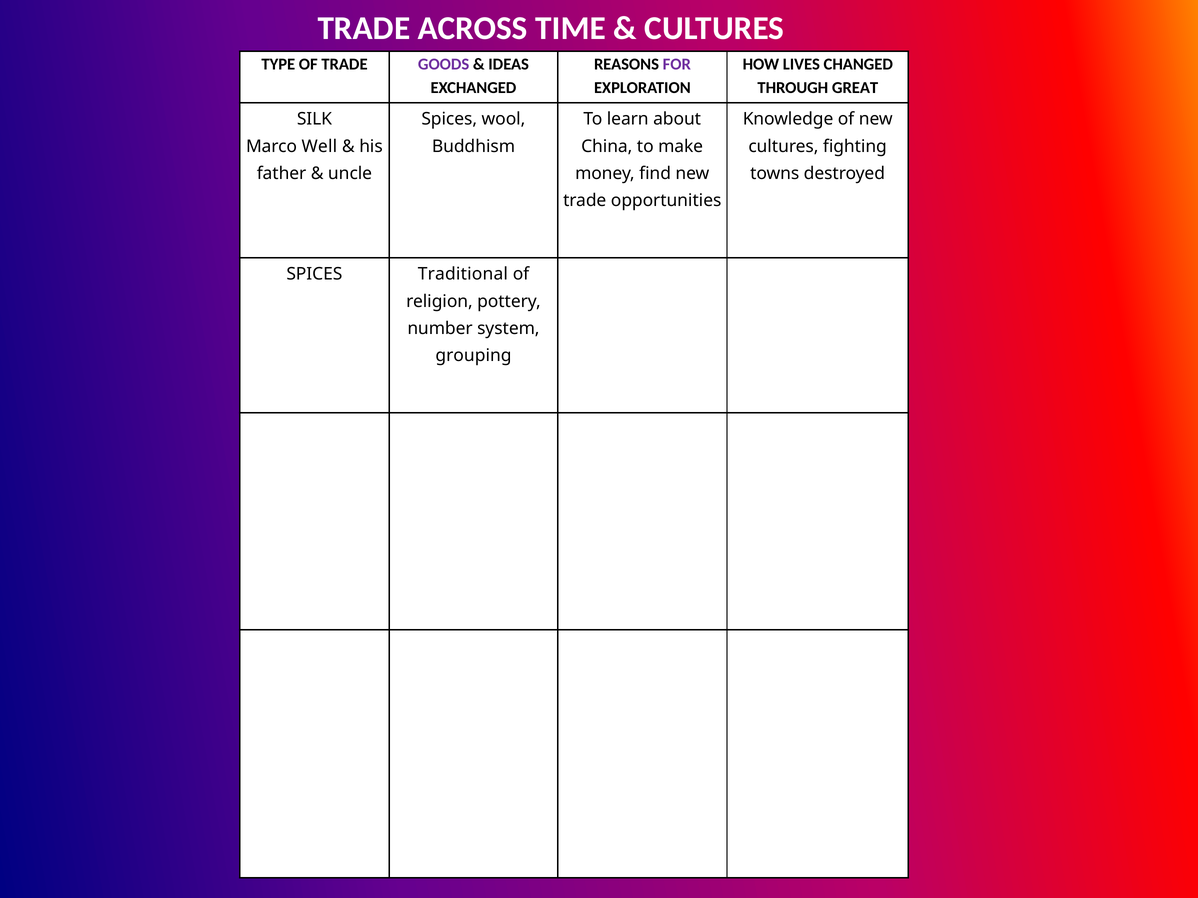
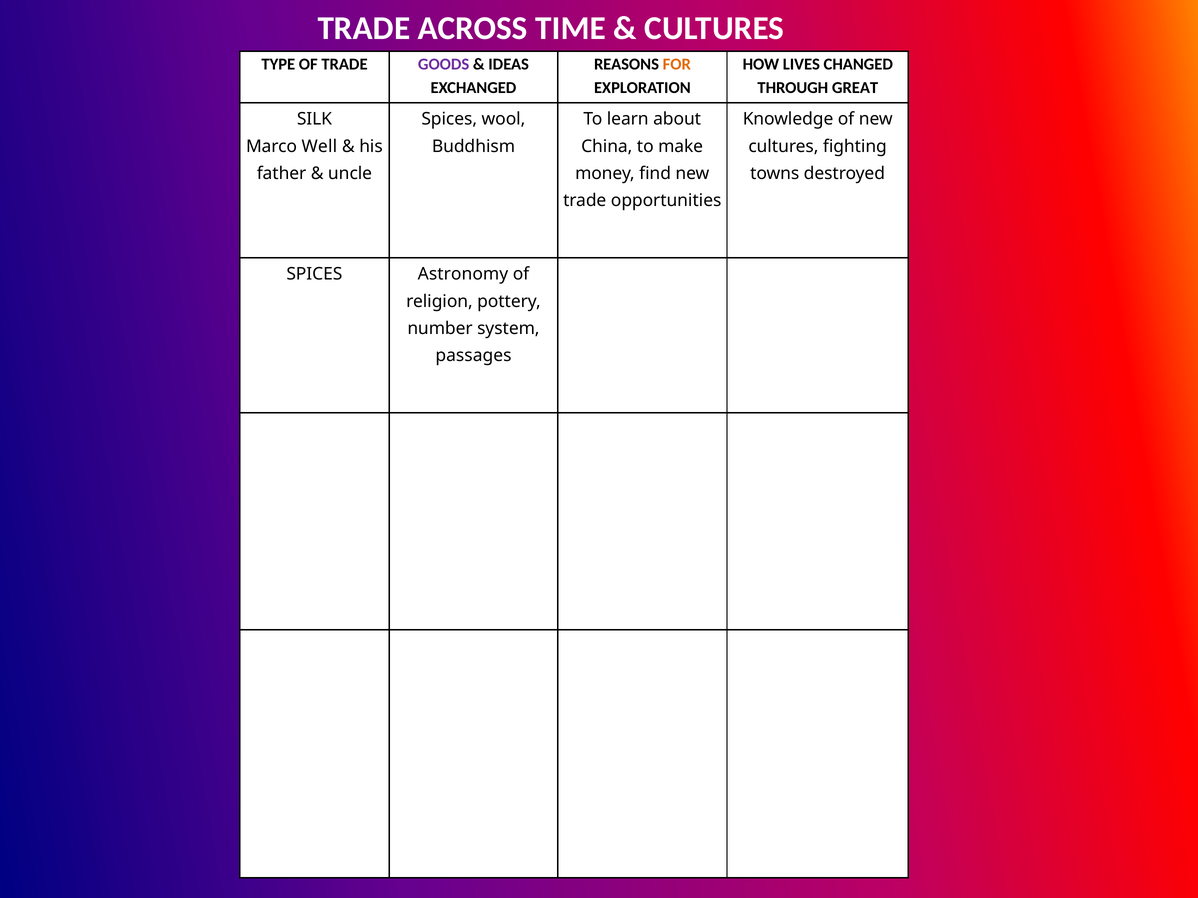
FOR colour: purple -> orange (677, 64)
Traditional: Traditional -> Astronomy (463, 274)
grouping: grouping -> passages (473, 356)
